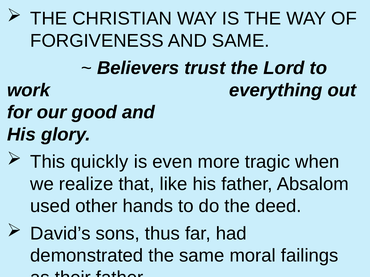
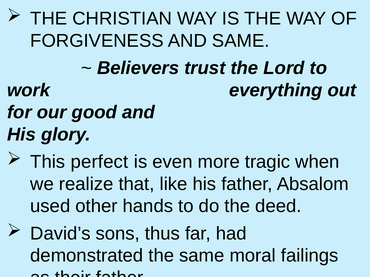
quickly: quickly -> perfect (99, 162)
